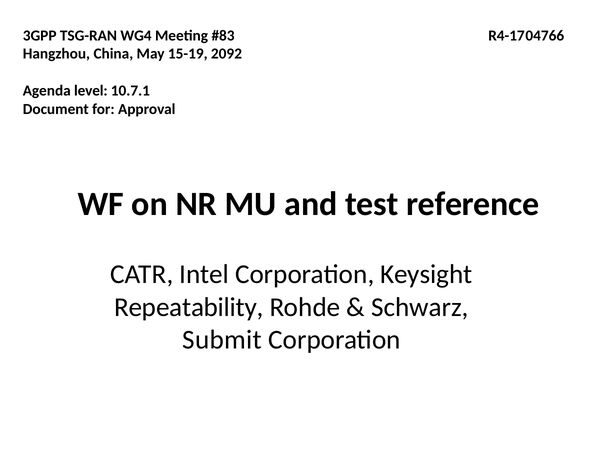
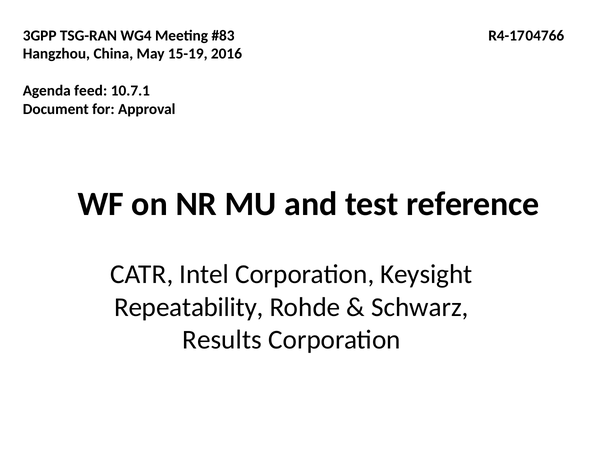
2092: 2092 -> 2016 (226, 54)
level: level -> feed (91, 91)
Submit: Submit -> Results (222, 340)
